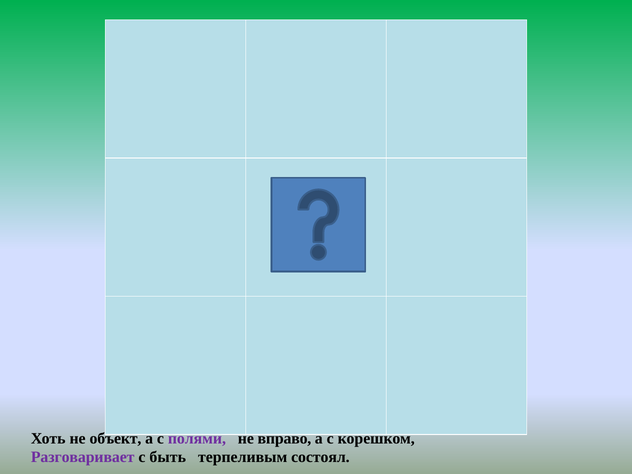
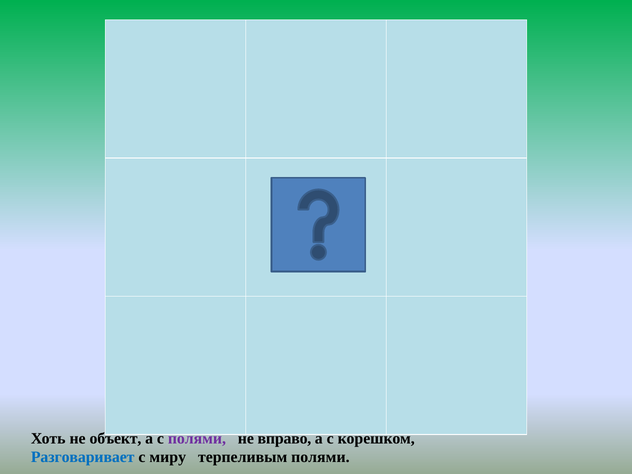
Разговаривает colour: purple -> blue (83, 457)
быть: быть -> миру (168, 457)
терпеливым состоял: состоял -> полями (320, 457)
